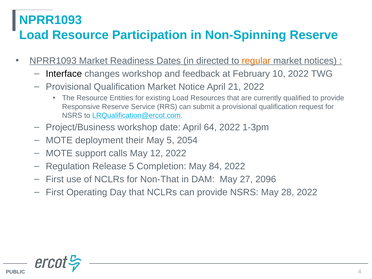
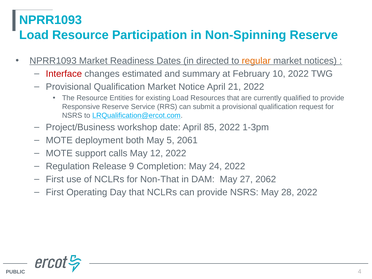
Interface colour: black -> red (64, 74)
changes workshop: workshop -> estimated (142, 74)
feedback: feedback -> summary (201, 74)
64: 64 -> 85 (210, 127)
their: their -> both (135, 140)
2054: 2054 -> 2061 (187, 140)
Release 5: 5 -> 9 (132, 166)
84: 84 -> 24 (215, 166)
2096: 2096 -> 2062 (266, 179)
